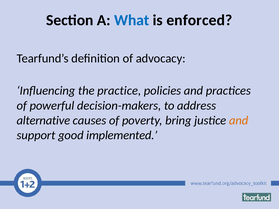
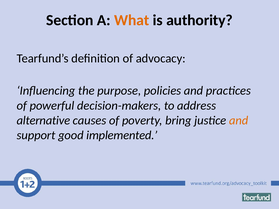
What colour: blue -> orange (132, 20)
enforced: enforced -> authority (199, 20)
practice: practice -> purpose (119, 91)
